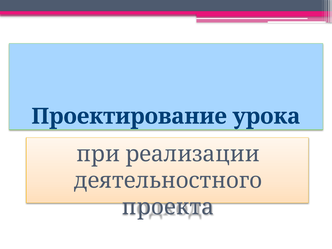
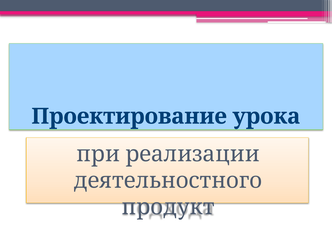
проекта: проекта -> продукт (168, 207)
